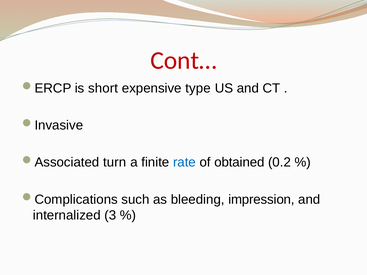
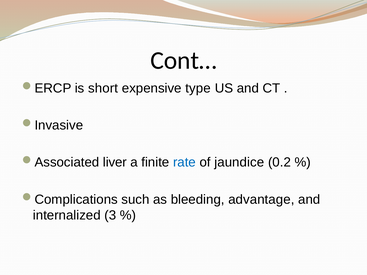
Cont… colour: red -> black (183, 61)
turn: turn -> liver (115, 163)
obtained: obtained -> jaundice (239, 163)
impression: impression -> advantage (261, 200)
